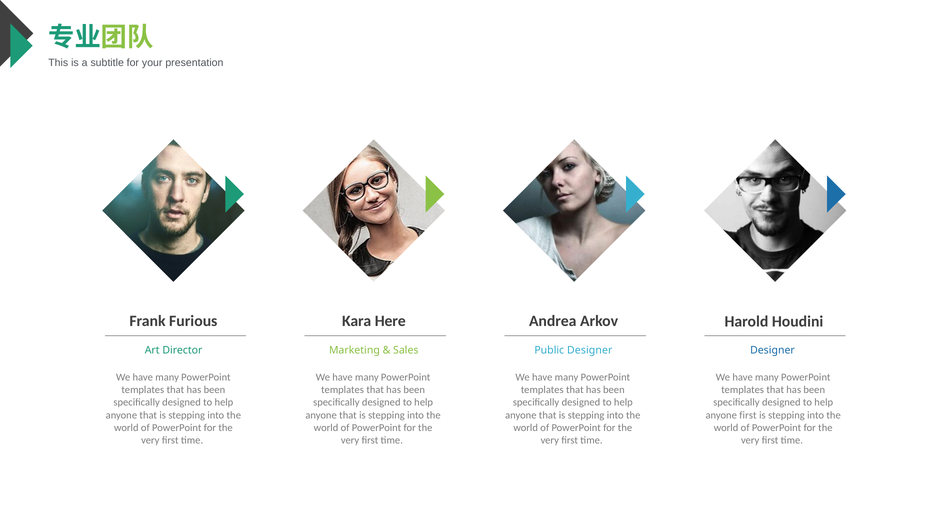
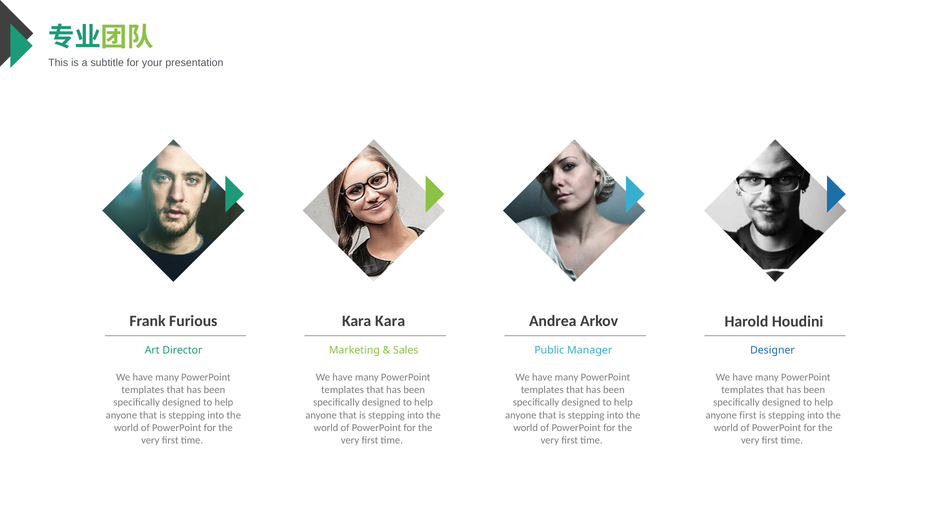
Kara Here: Here -> Kara (390, 321)
Public Designer: Designer -> Manager (590, 350)
